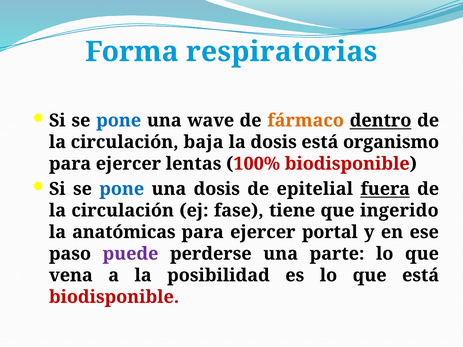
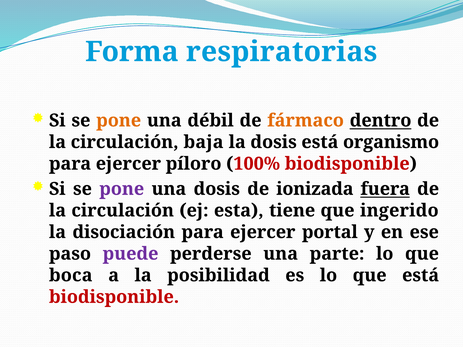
pone colour: blue -> orange (119, 121)
wave: wave -> débil (211, 121)
lentas: lentas -> píloro (194, 164)
pone colour: blue -> purple (122, 189)
epitelial: epitelial -> ionizada (315, 189)
fase: fase -> esta (239, 211)
anatómicas: anatómicas -> disociación (124, 232)
vena: vena -> boca (71, 276)
